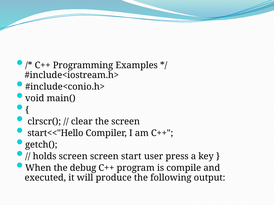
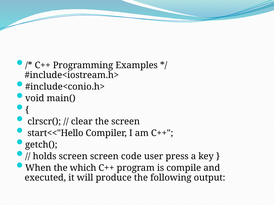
start: start -> code (131, 157)
debug: debug -> which (83, 168)
